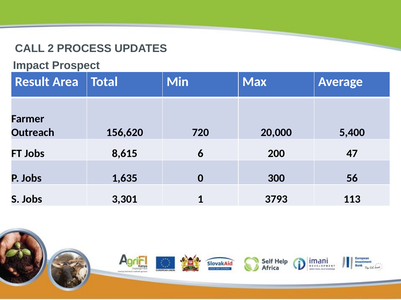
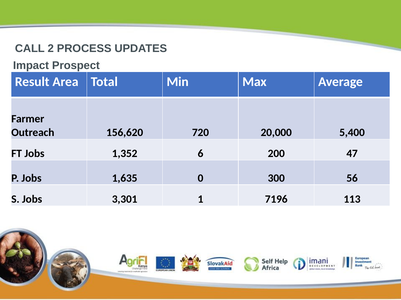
8,615: 8,615 -> 1,352 (125, 154)
3793: 3793 -> 7196 (276, 200)
